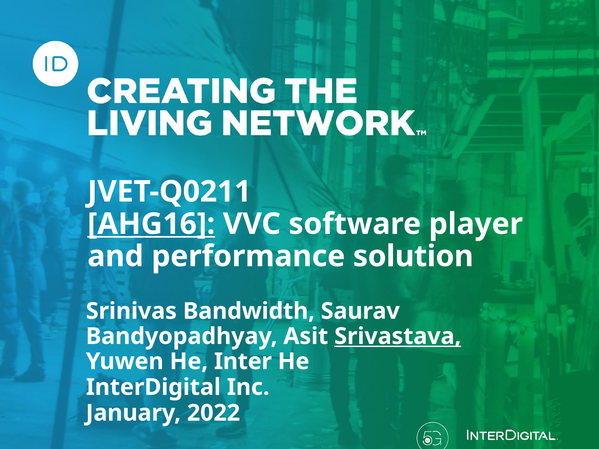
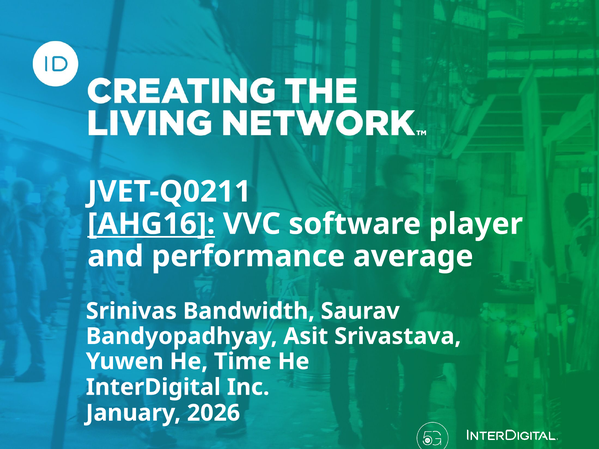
solution: solution -> average (413, 256)
Srivastava underline: present -> none (398, 336)
Inter: Inter -> Time (243, 362)
2022: 2022 -> 2026 (214, 413)
